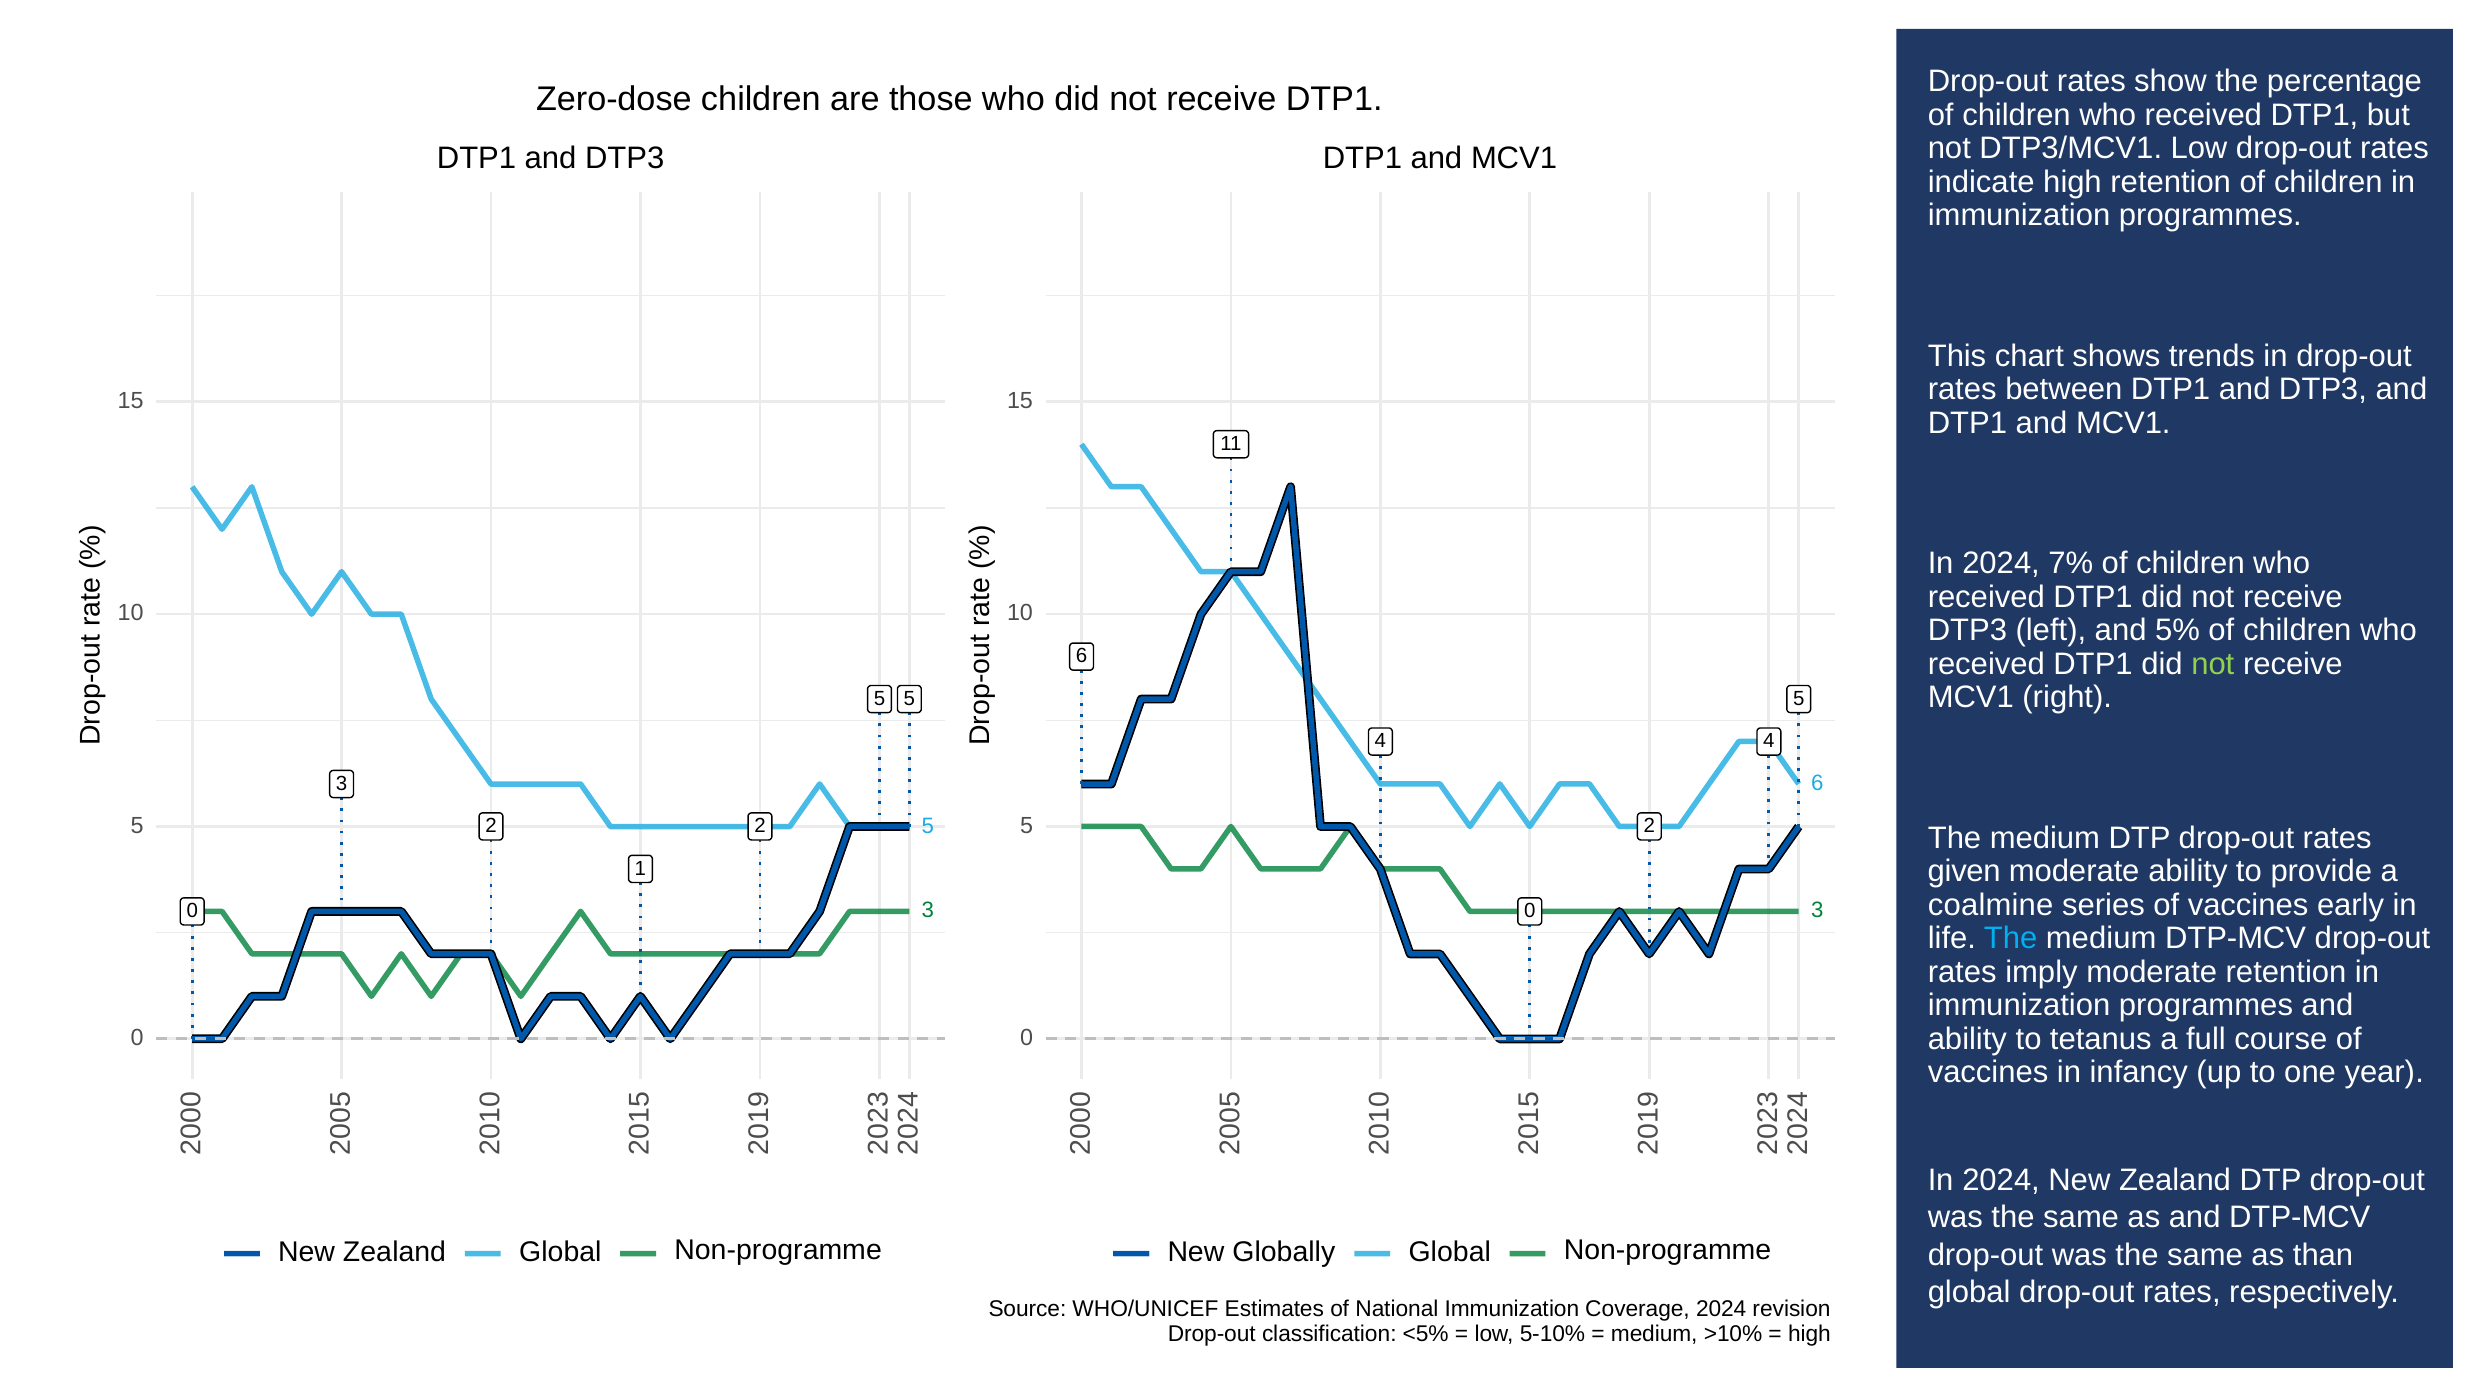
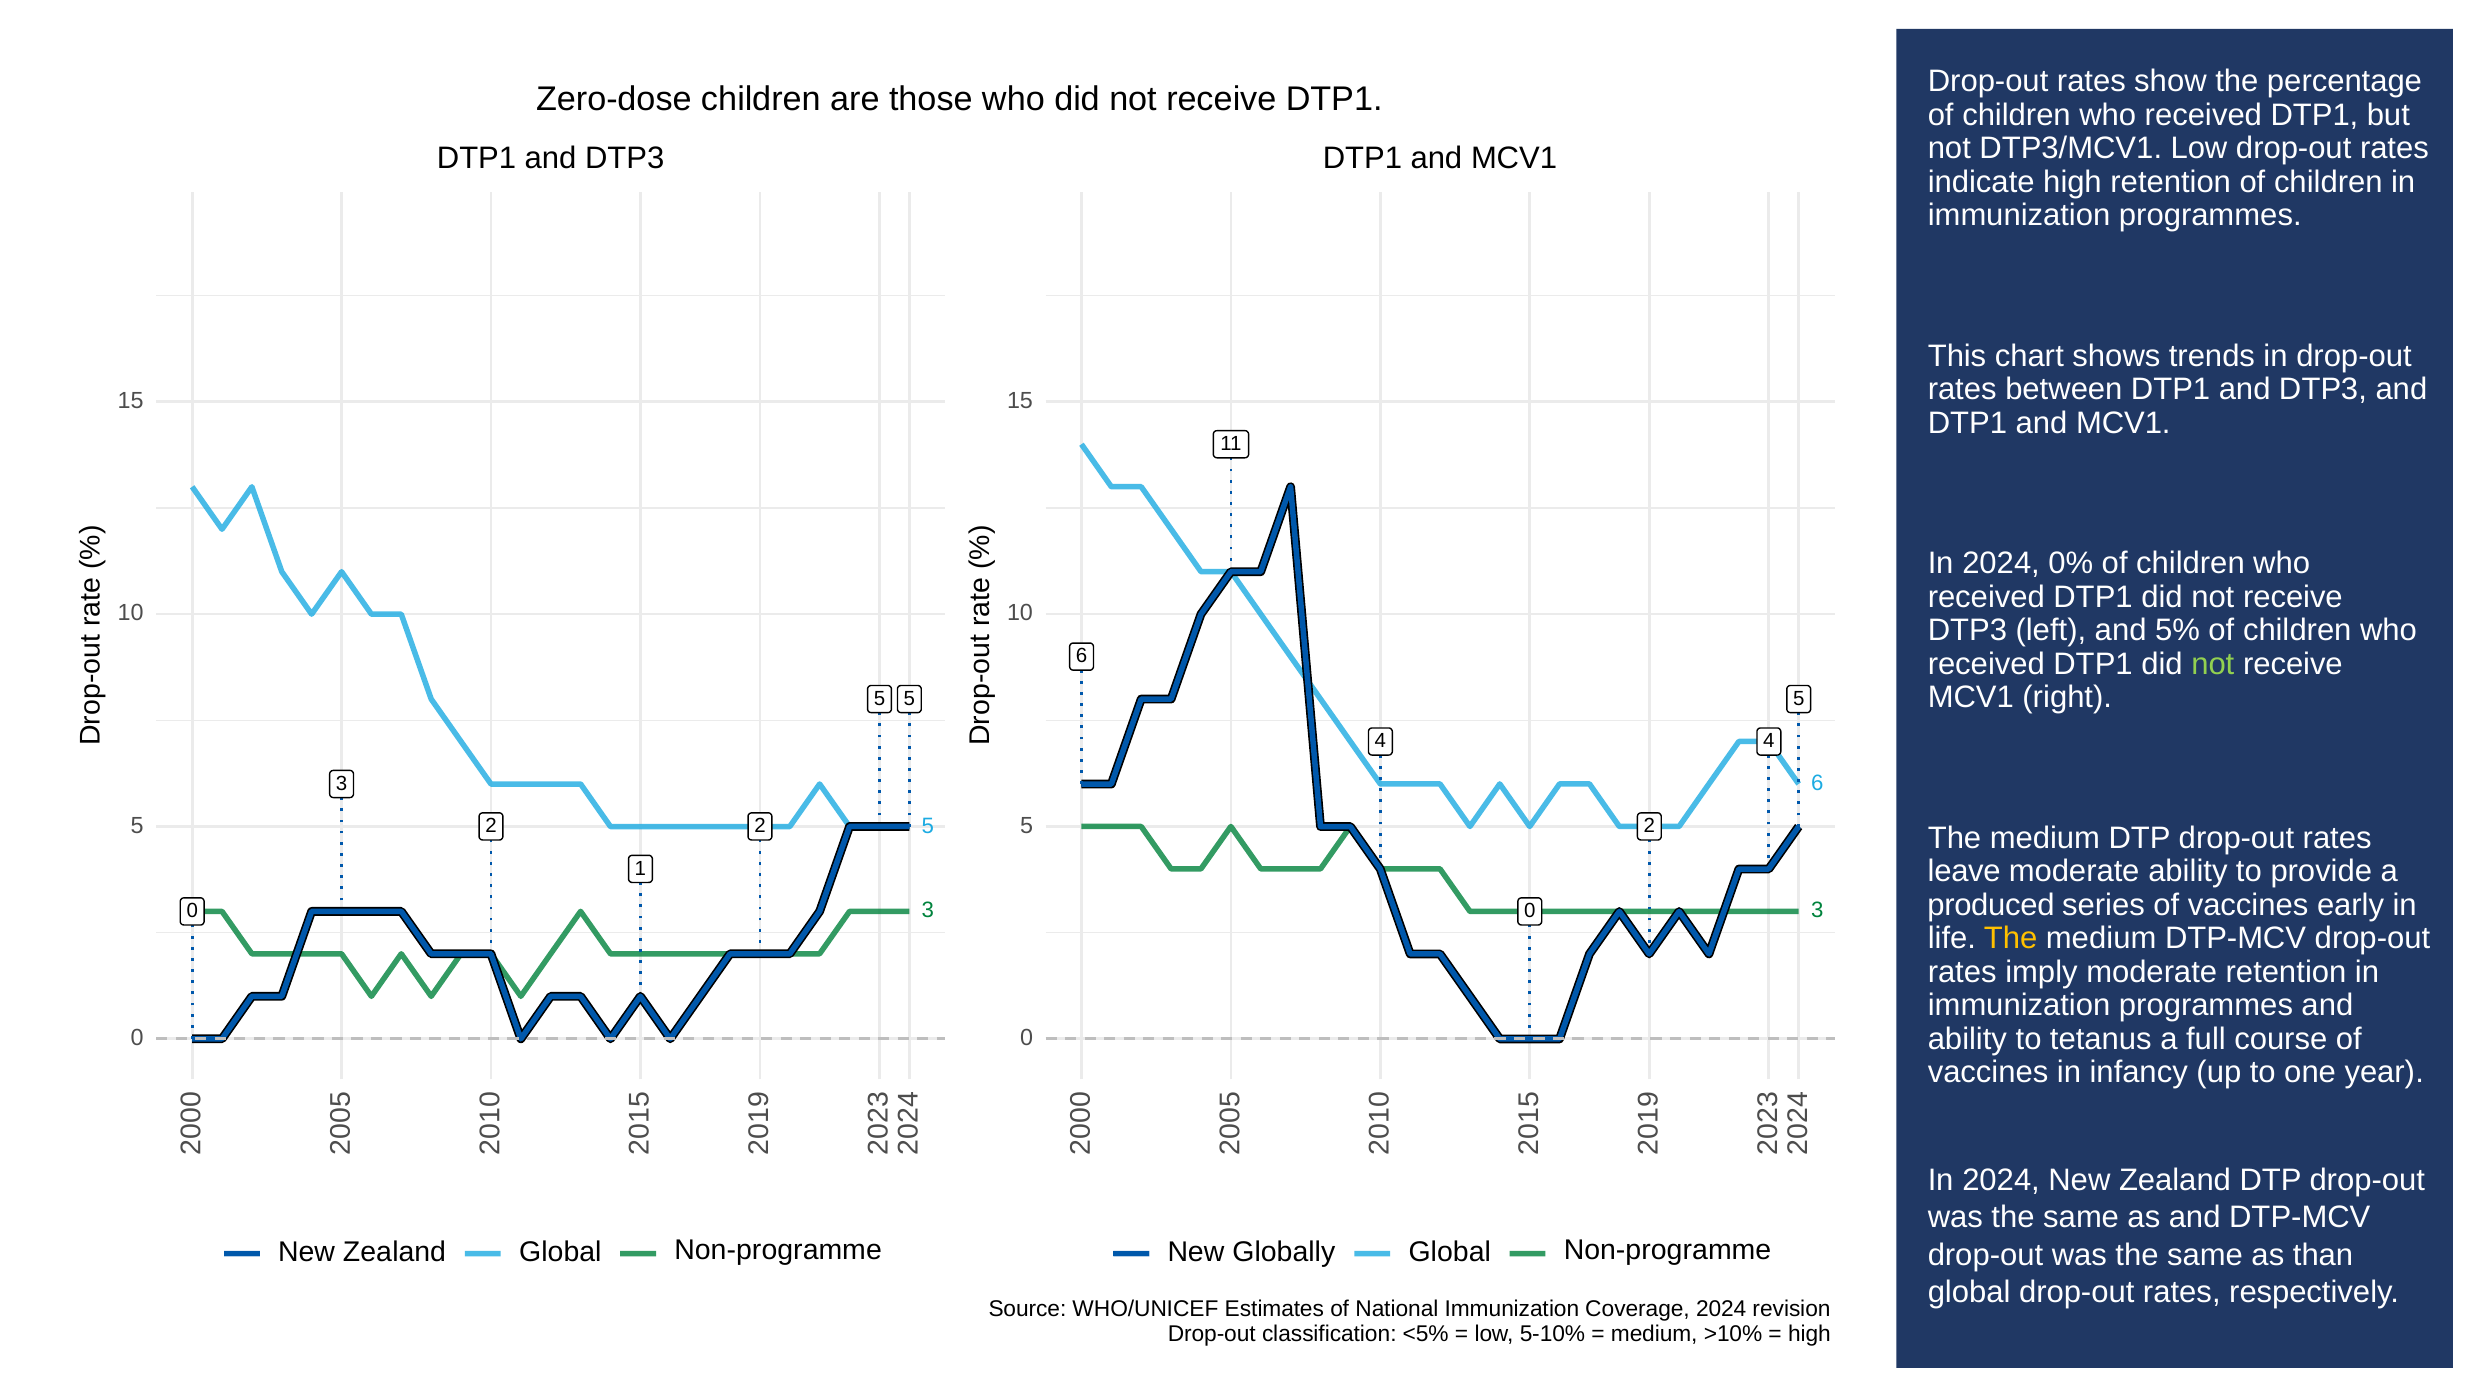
7%: 7% -> 0% (2071, 564)
given: given -> leave (1964, 872)
coalmine: coalmine -> produced (1991, 905)
The colour: light blue -> yellow (2011, 939)
